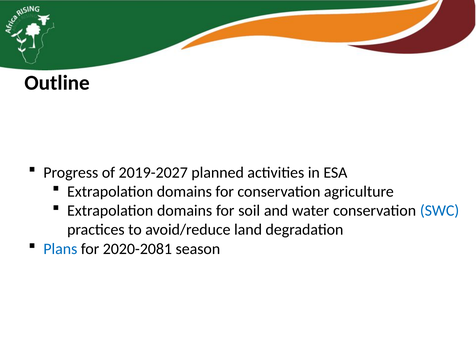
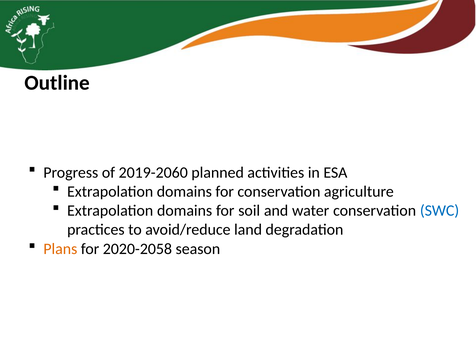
2019-2027: 2019-2027 -> 2019-2060 (153, 173)
Plans colour: blue -> orange (60, 249)
2020-2081: 2020-2081 -> 2020-2058 (137, 249)
